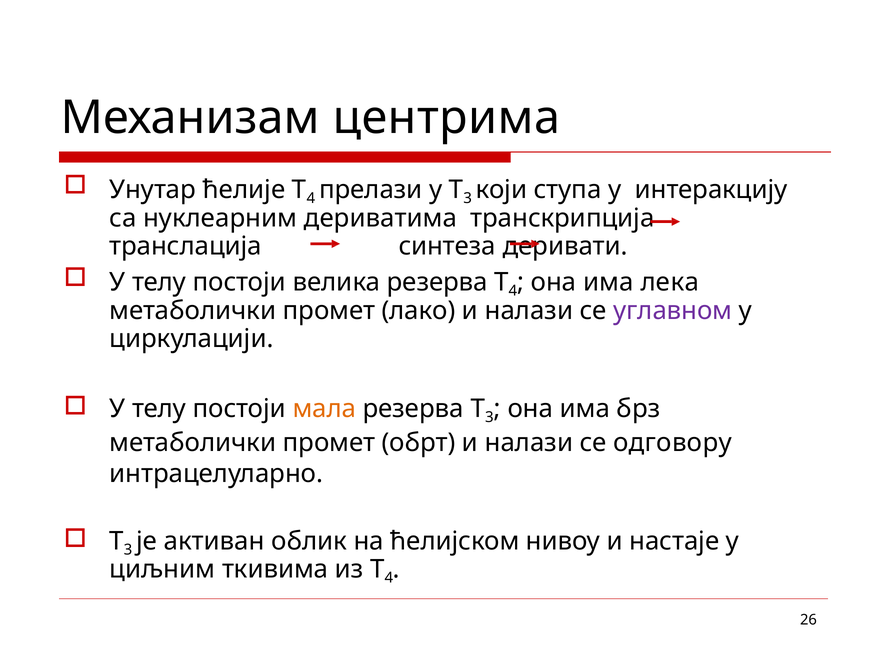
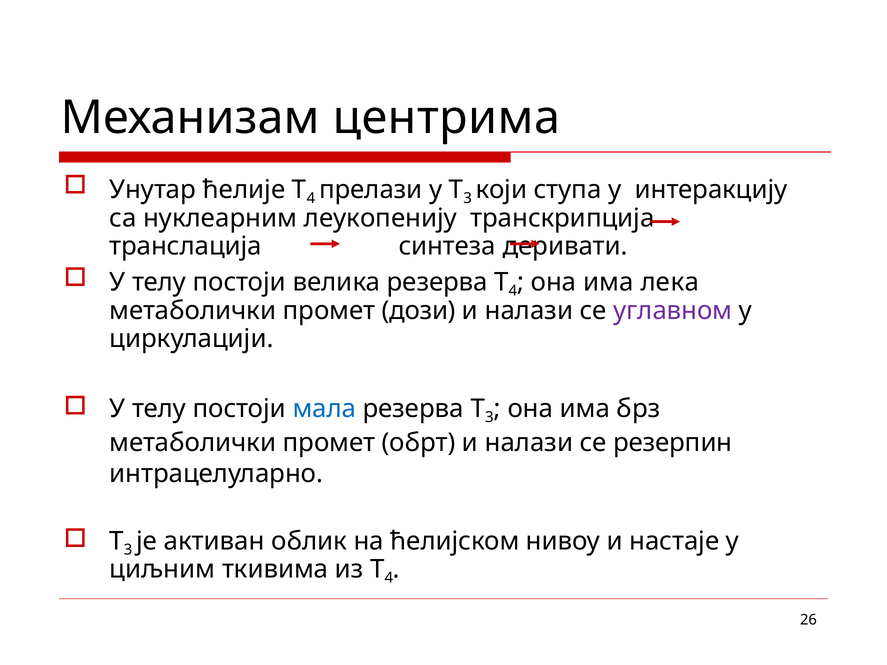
дериватима: дериватима -> леукопенију (381, 218)
лако: лако -> дози (419, 311)
мала colour: orange -> blue (324, 409)
одговору: одговору -> резерпин (673, 443)
